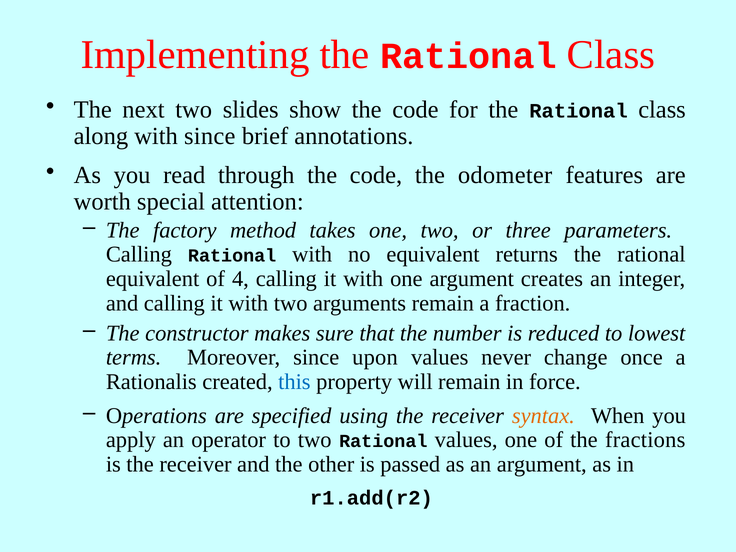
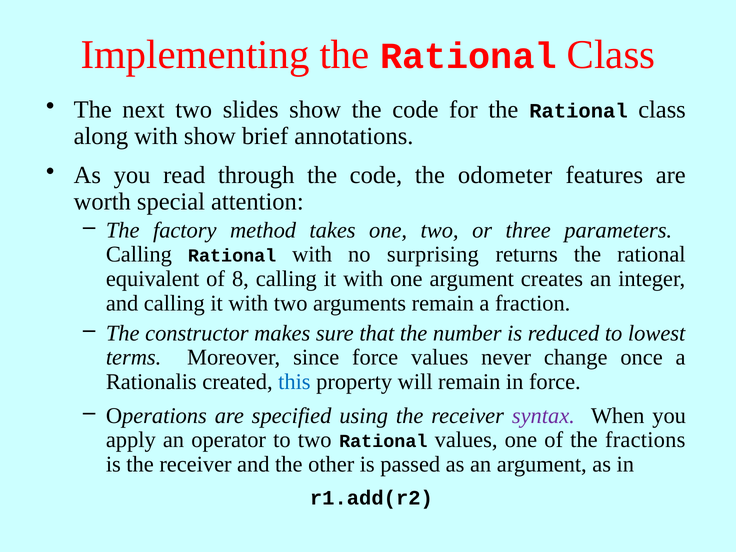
with since: since -> show (210, 136)
no equivalent: equivalent -> surprising (433, 255)
4: 4 -> 8 (240, 279)
since upon: upon -> force (375, 357)
syntax colour: orange -> purple (543, 416)
